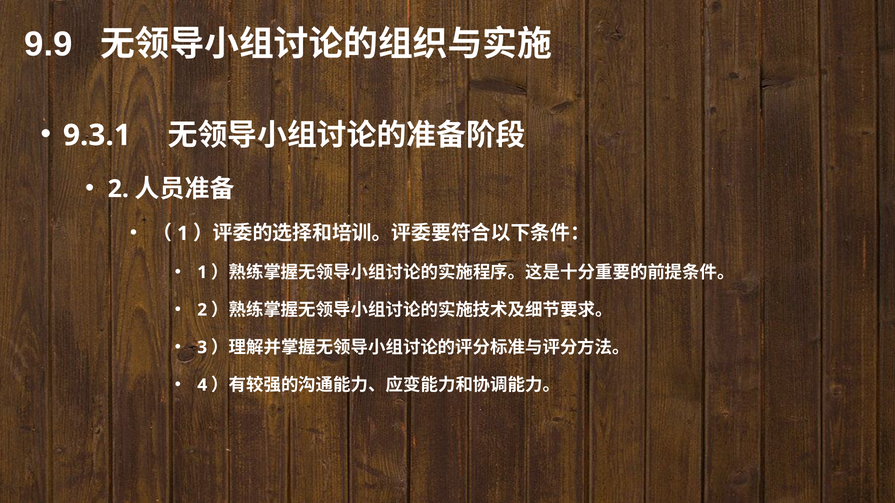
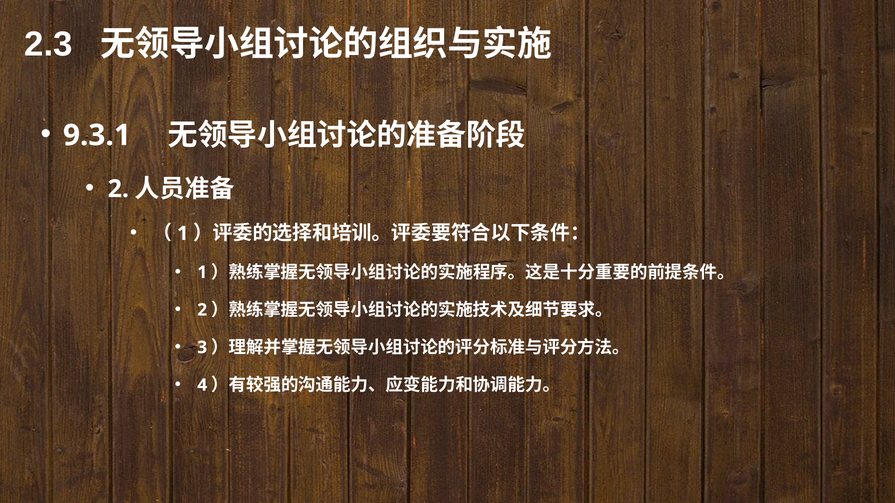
9.9: 9.9 -> 2.3 (48, 44)
